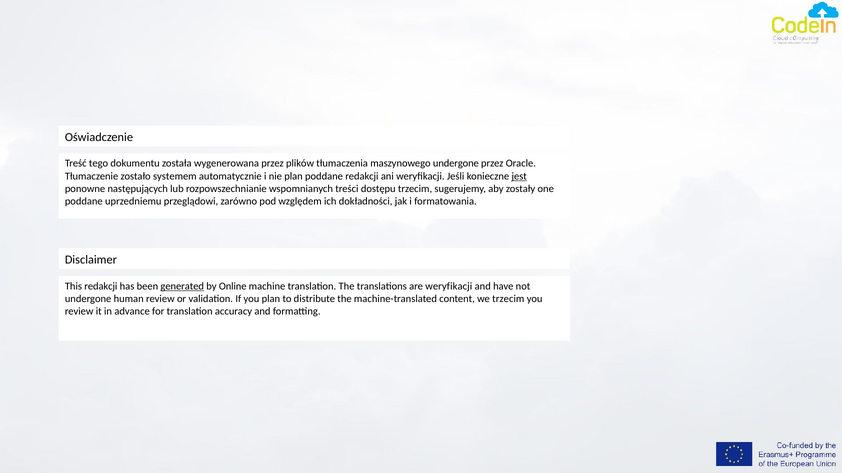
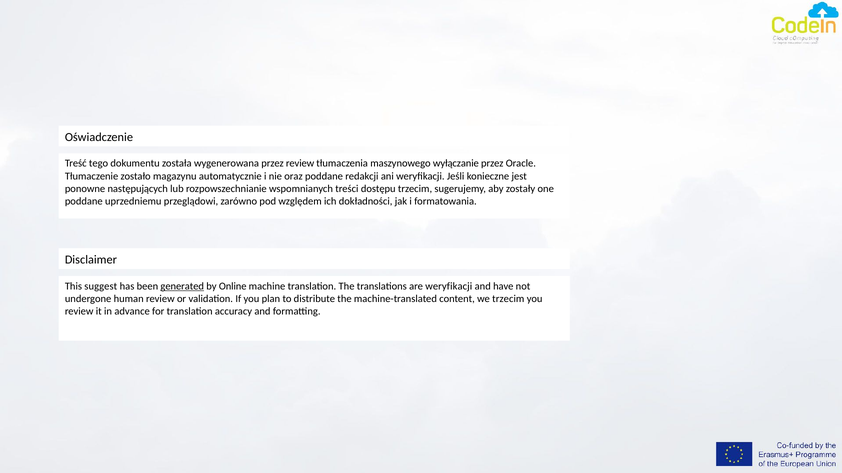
przez plików: plików -> review (300, 164)
maszynowego undergone: undergone -> wyłączanie (456, 164)
systemem: systemem -> magazynu (175, 176)
nie plan: plan -> oraz (293, 176)
jest underline: present -> none (519, 176)
This redakcji: redakcji -> suggest (101, 286)
